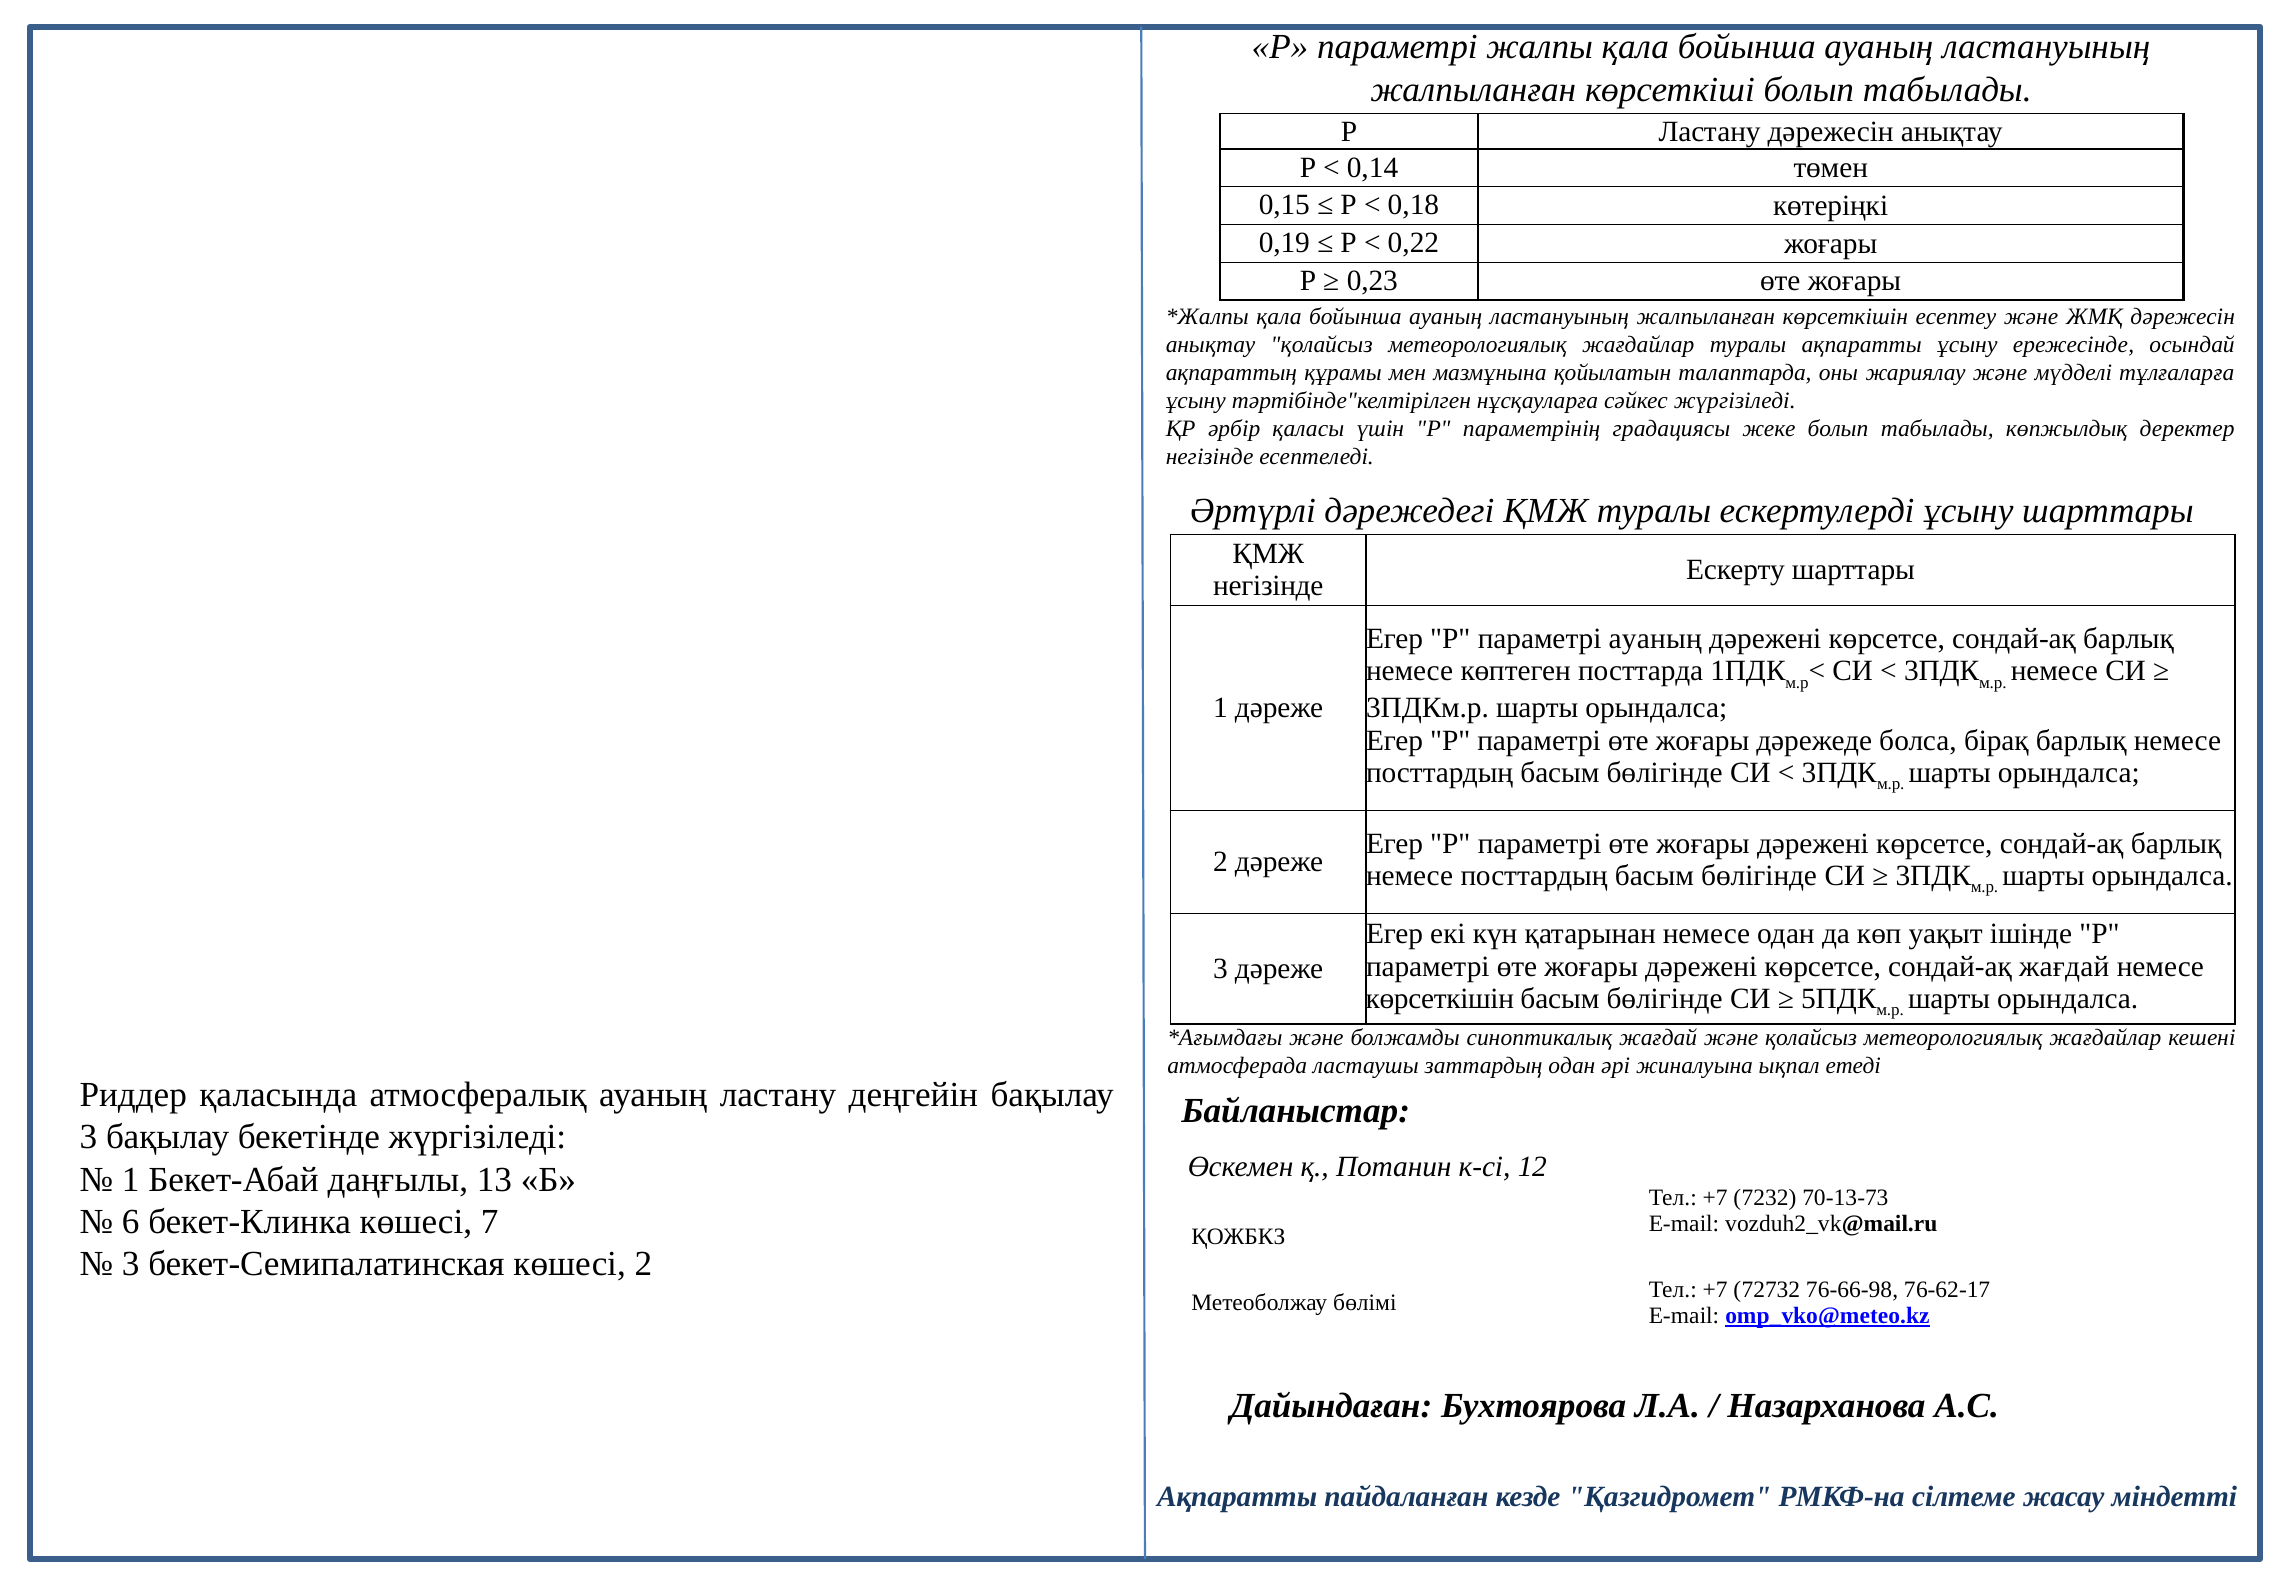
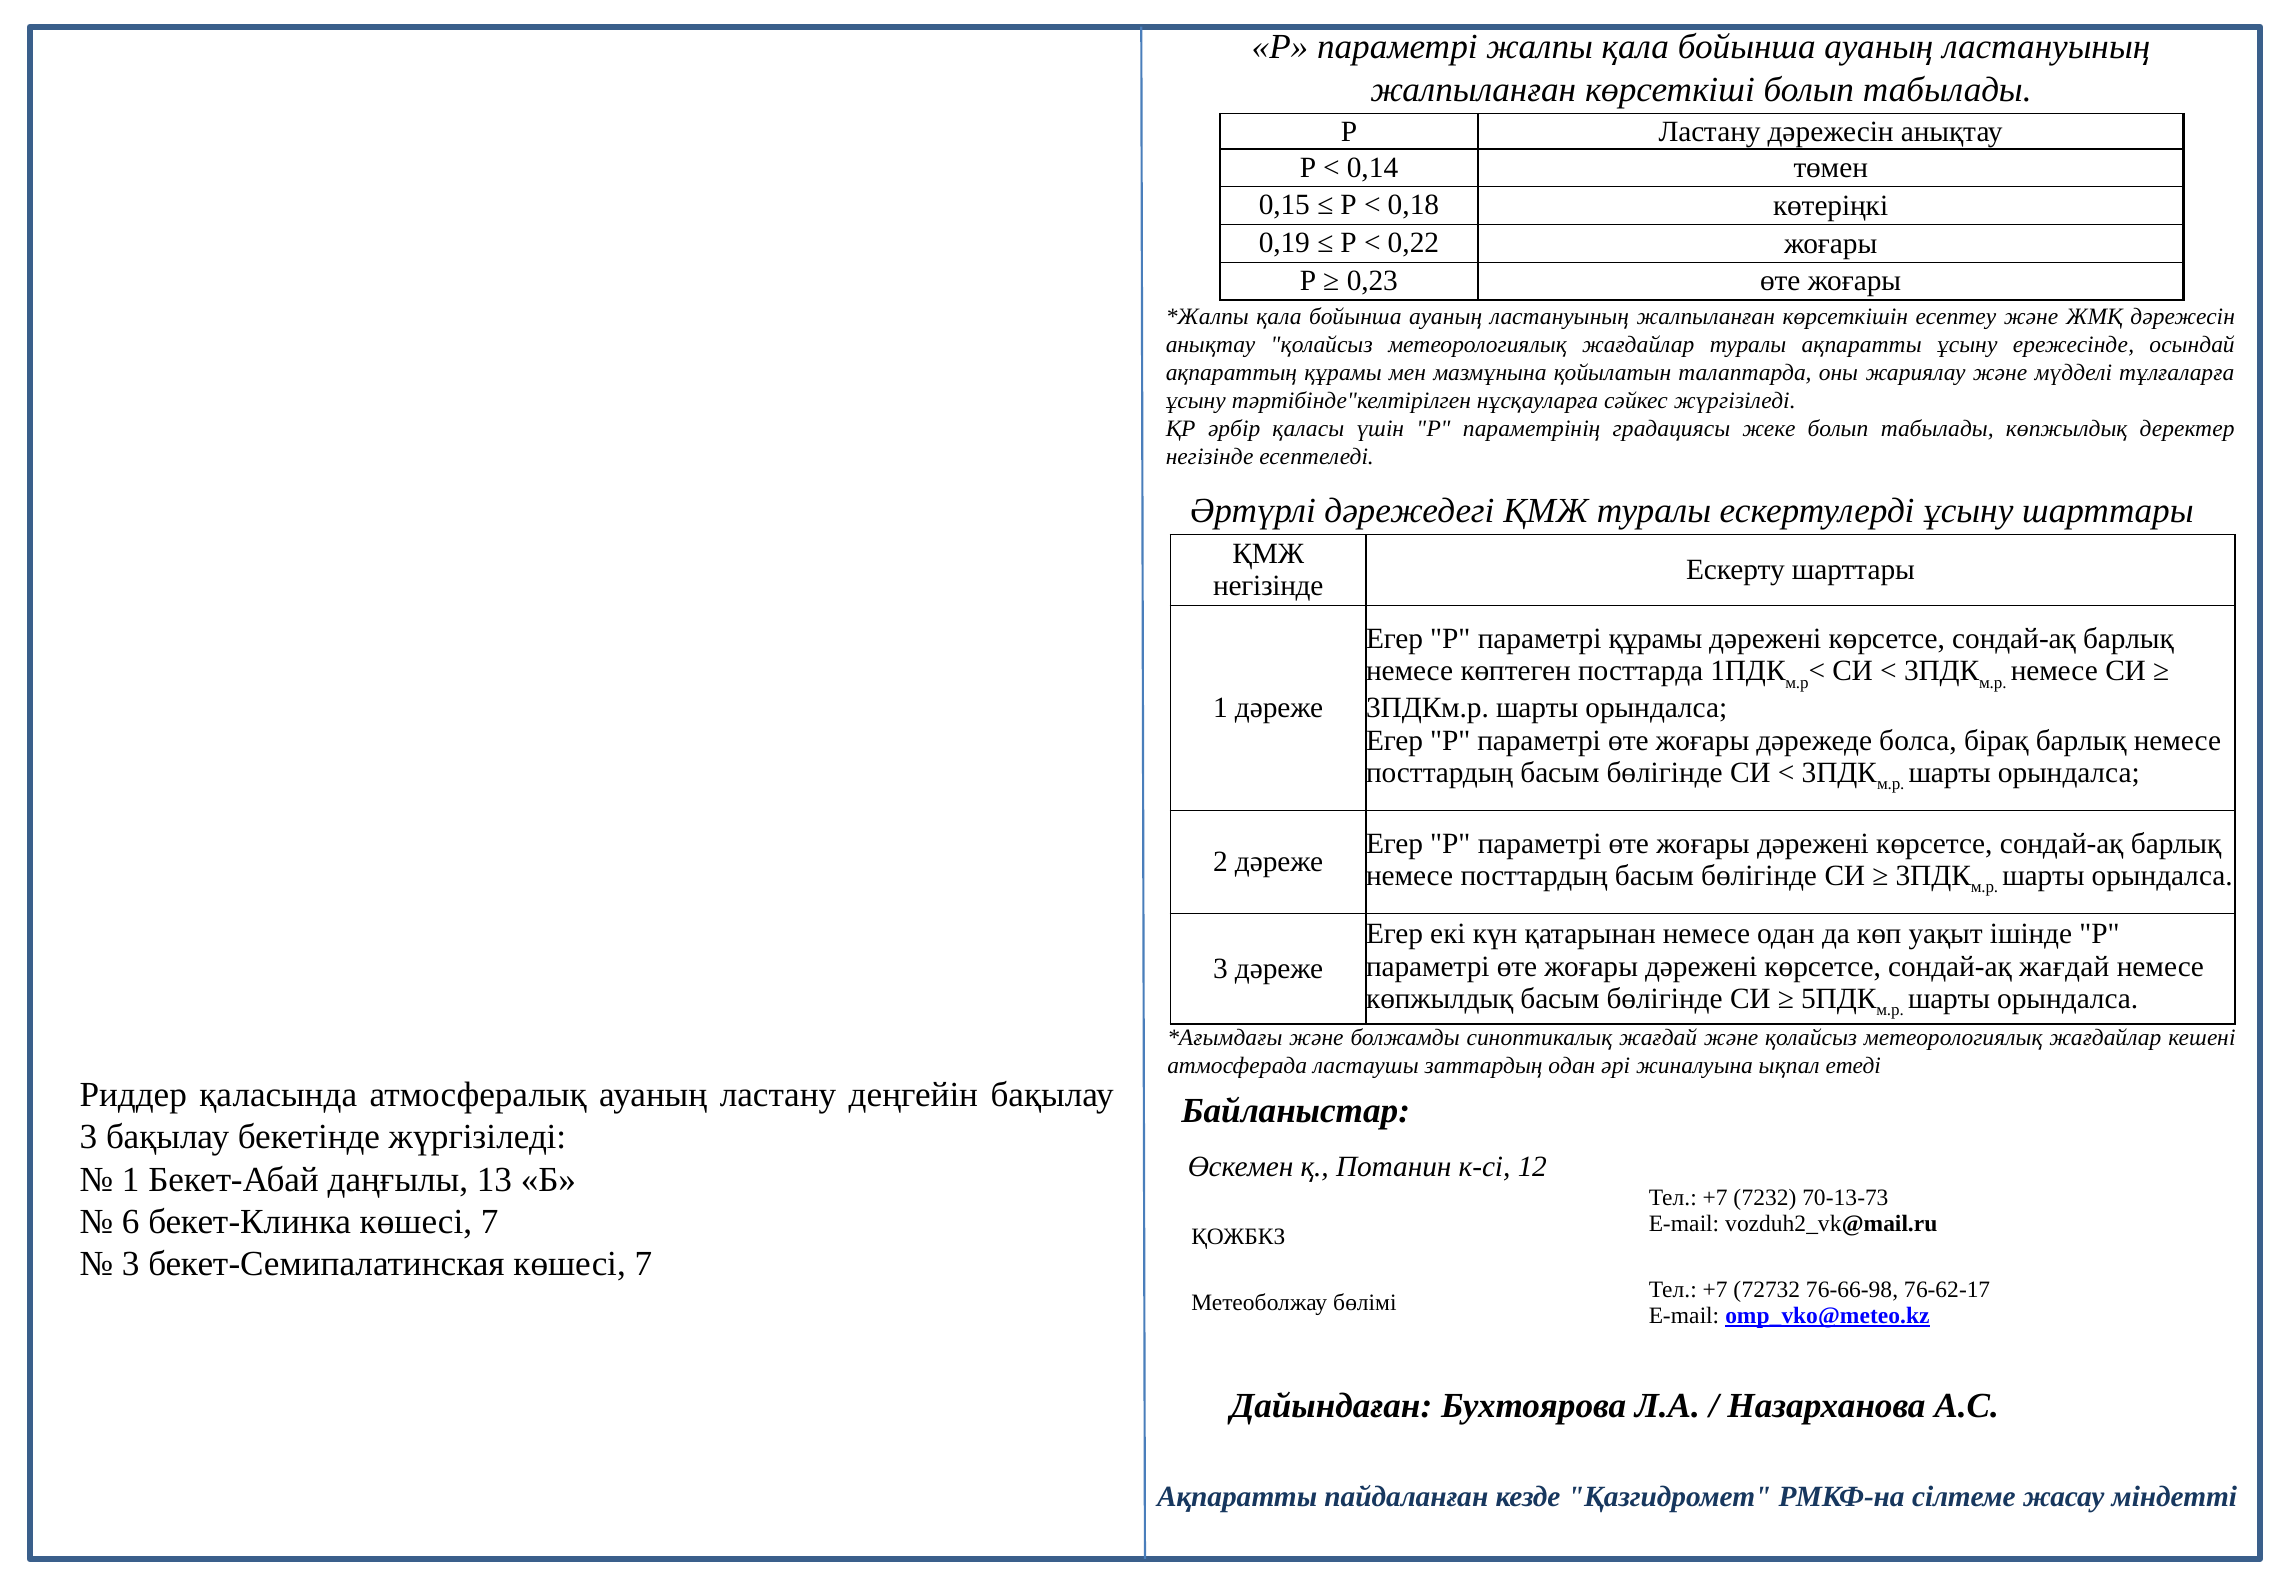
параметрі ауаның: ауаның -> құрамы (1655, 638)
көрсеткішін: көрсеткішін -> көпжылдық (1440, 998)
бекет-Семипалатинская көшесі 2: 2 -> 7 (643, 1263)
